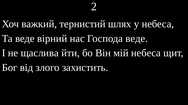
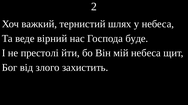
Господа веде: веде -> буде (137, 39)
щаслива: щаслива -> престолі (40, 53)
